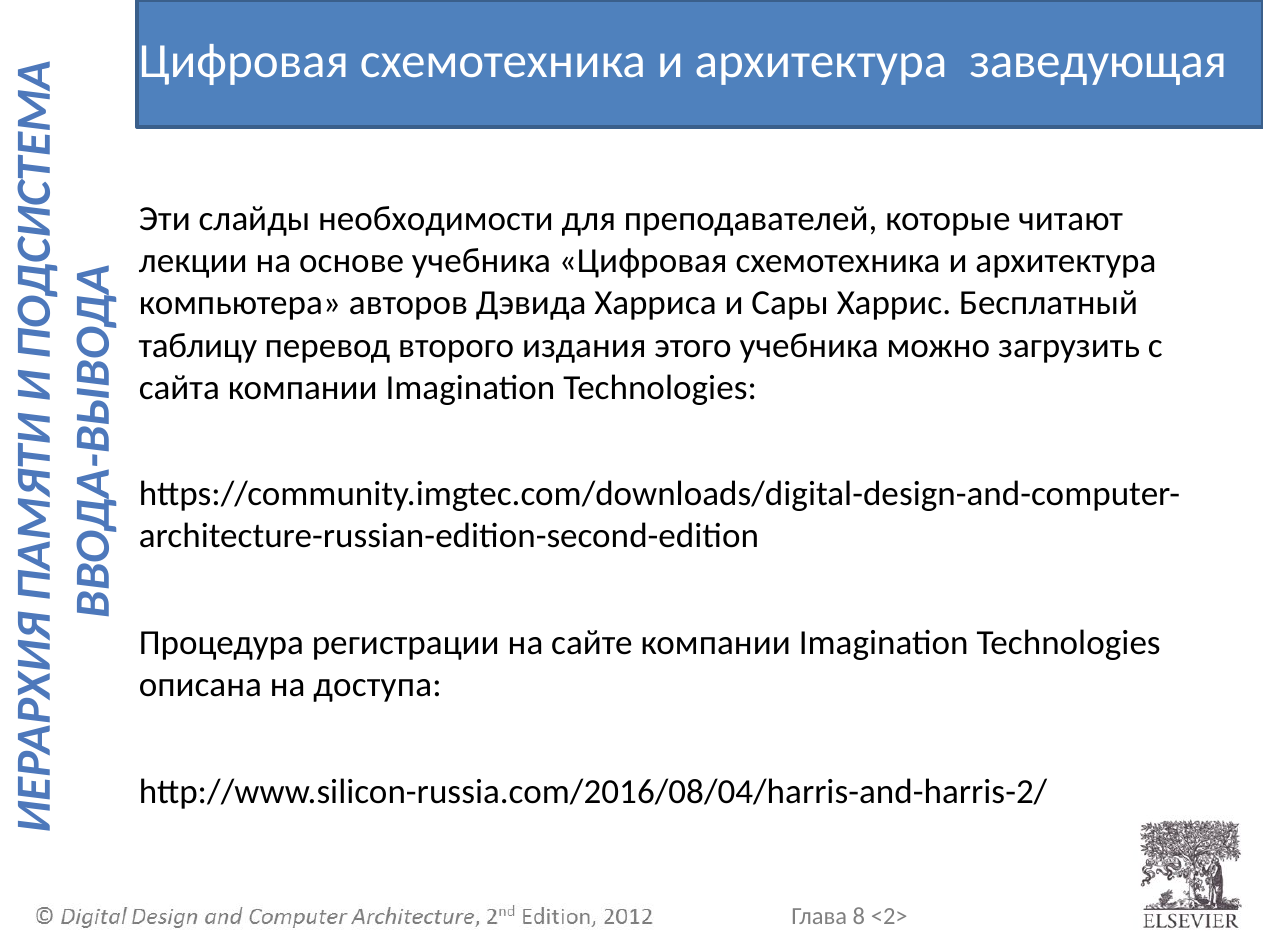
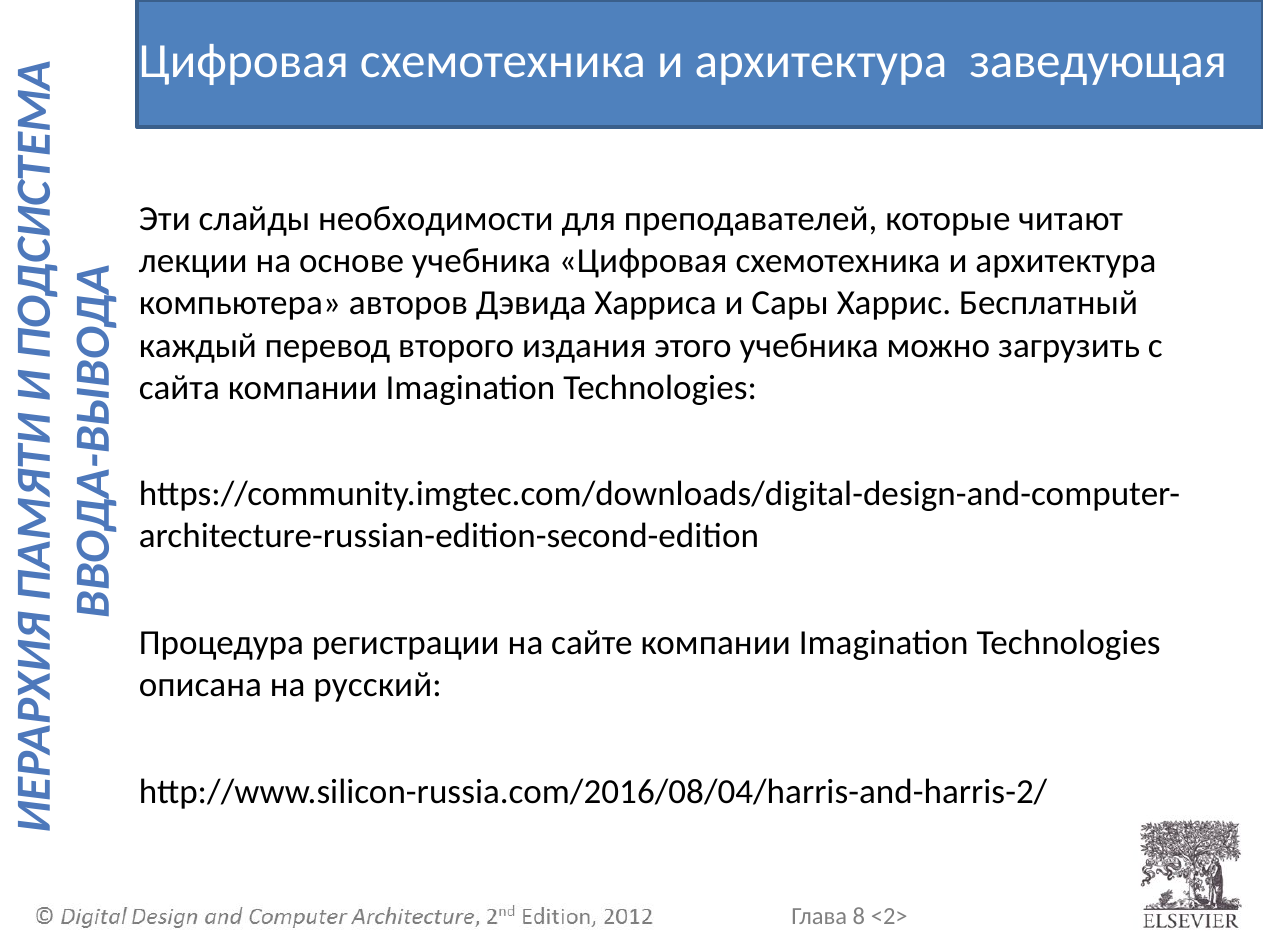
таблицу: таблицу -> каждый (198, 346)
доступа: доступа -> русский (378, 685)
